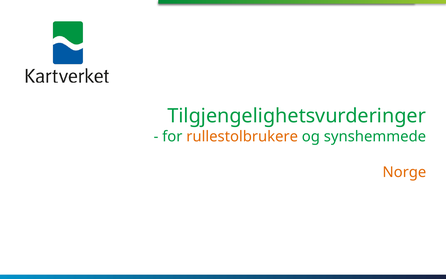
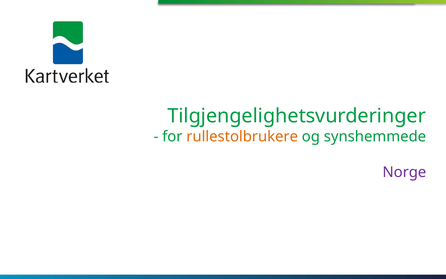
Norge colour: orange -> purple (404, 172)
